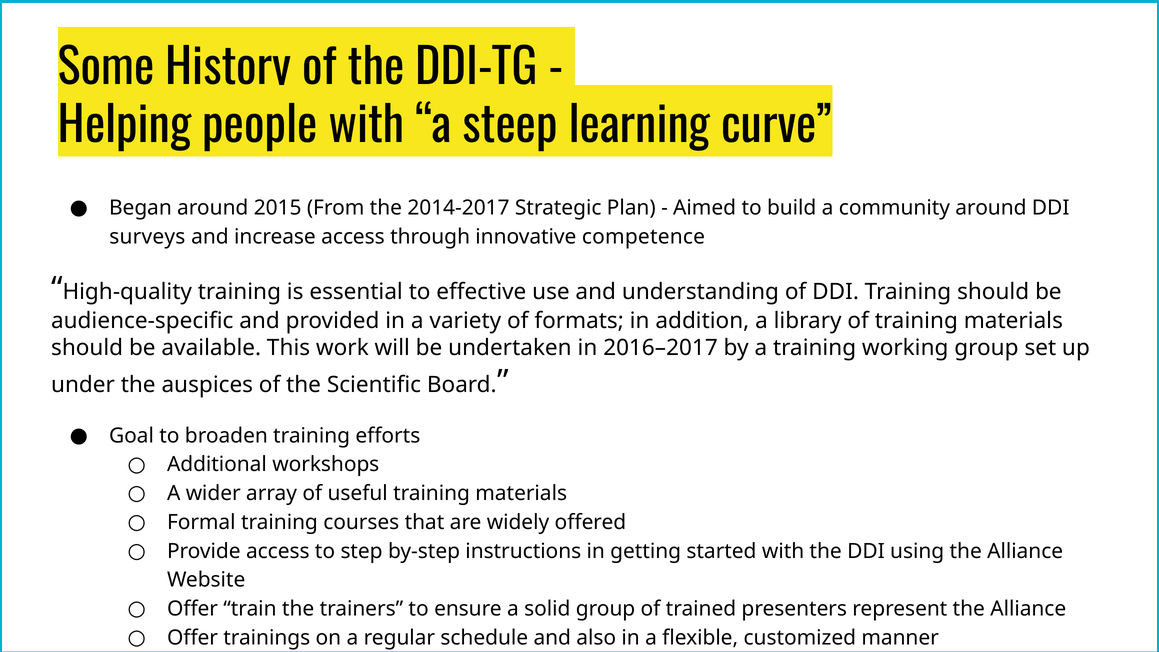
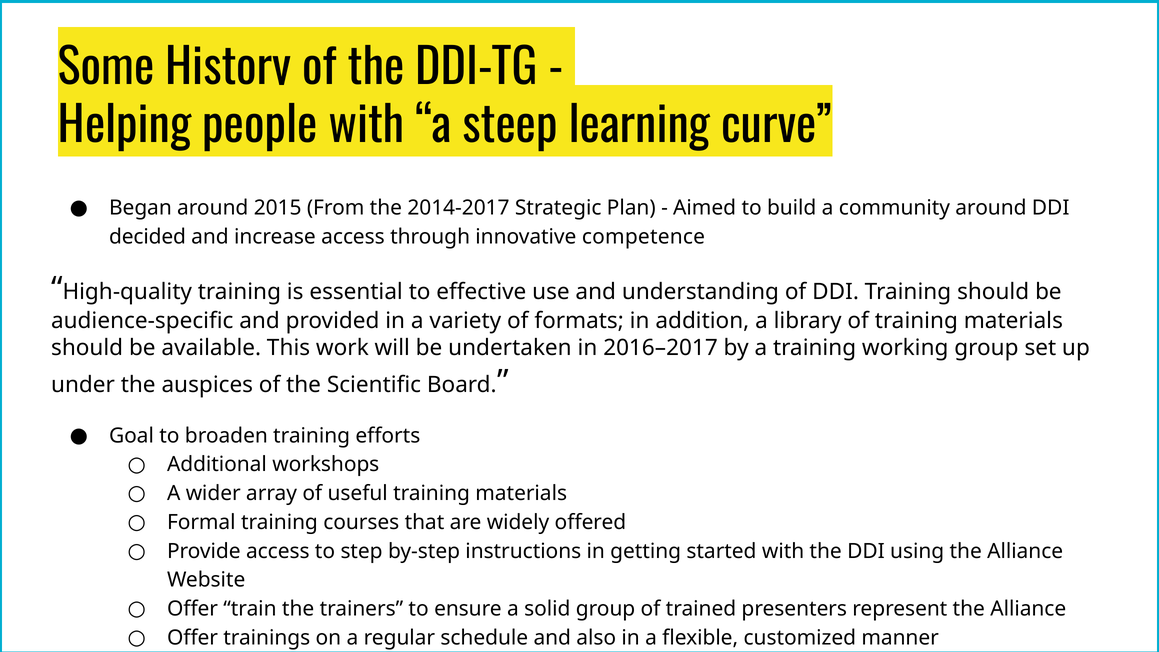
surveys: surveys -> decided (148, 237)
